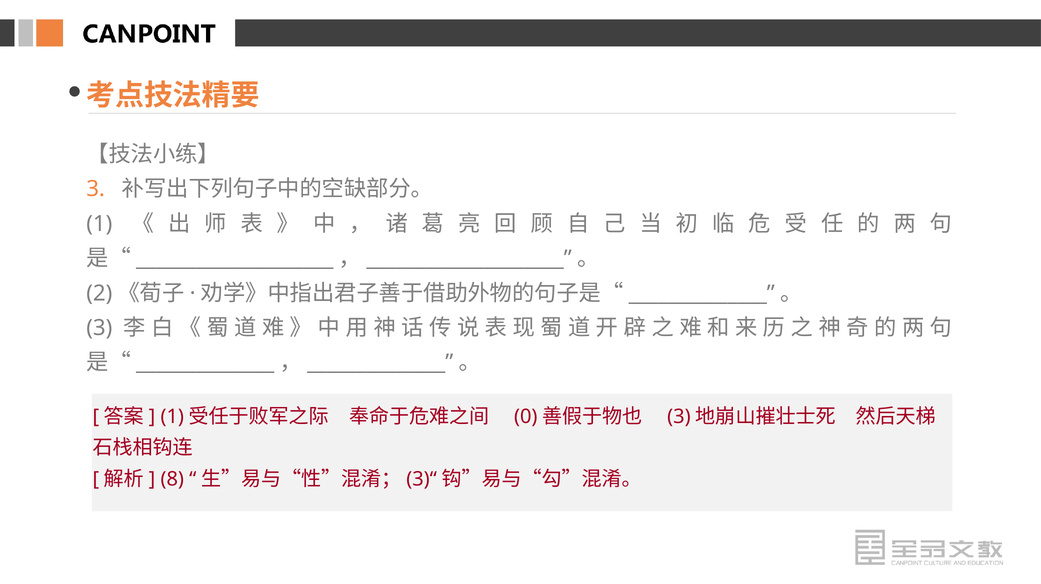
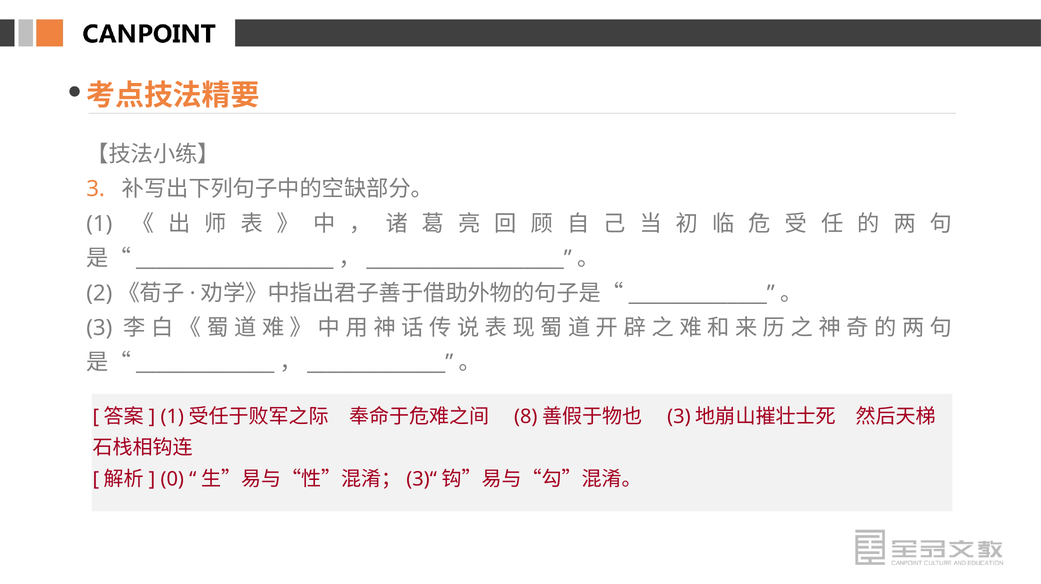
0: 0 -> 8 (526, 416)
8: 8 -> 0 (172, 479)
